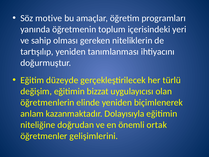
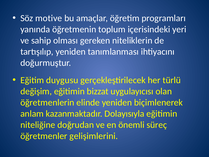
düzeyde: düzeyde -> duygusu (62, 80)
ortak: ortak -> süreç (157, 125)
